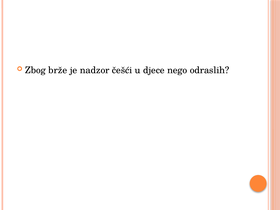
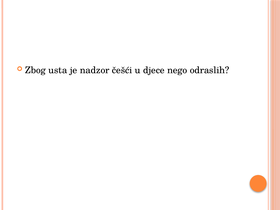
brže: brže -> usta (58, 70)
